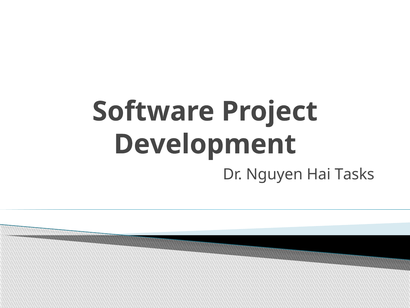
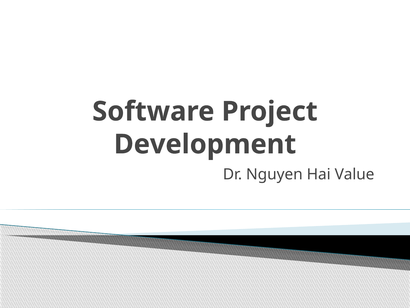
Tasks: Tasks -> Value (355, 174)
